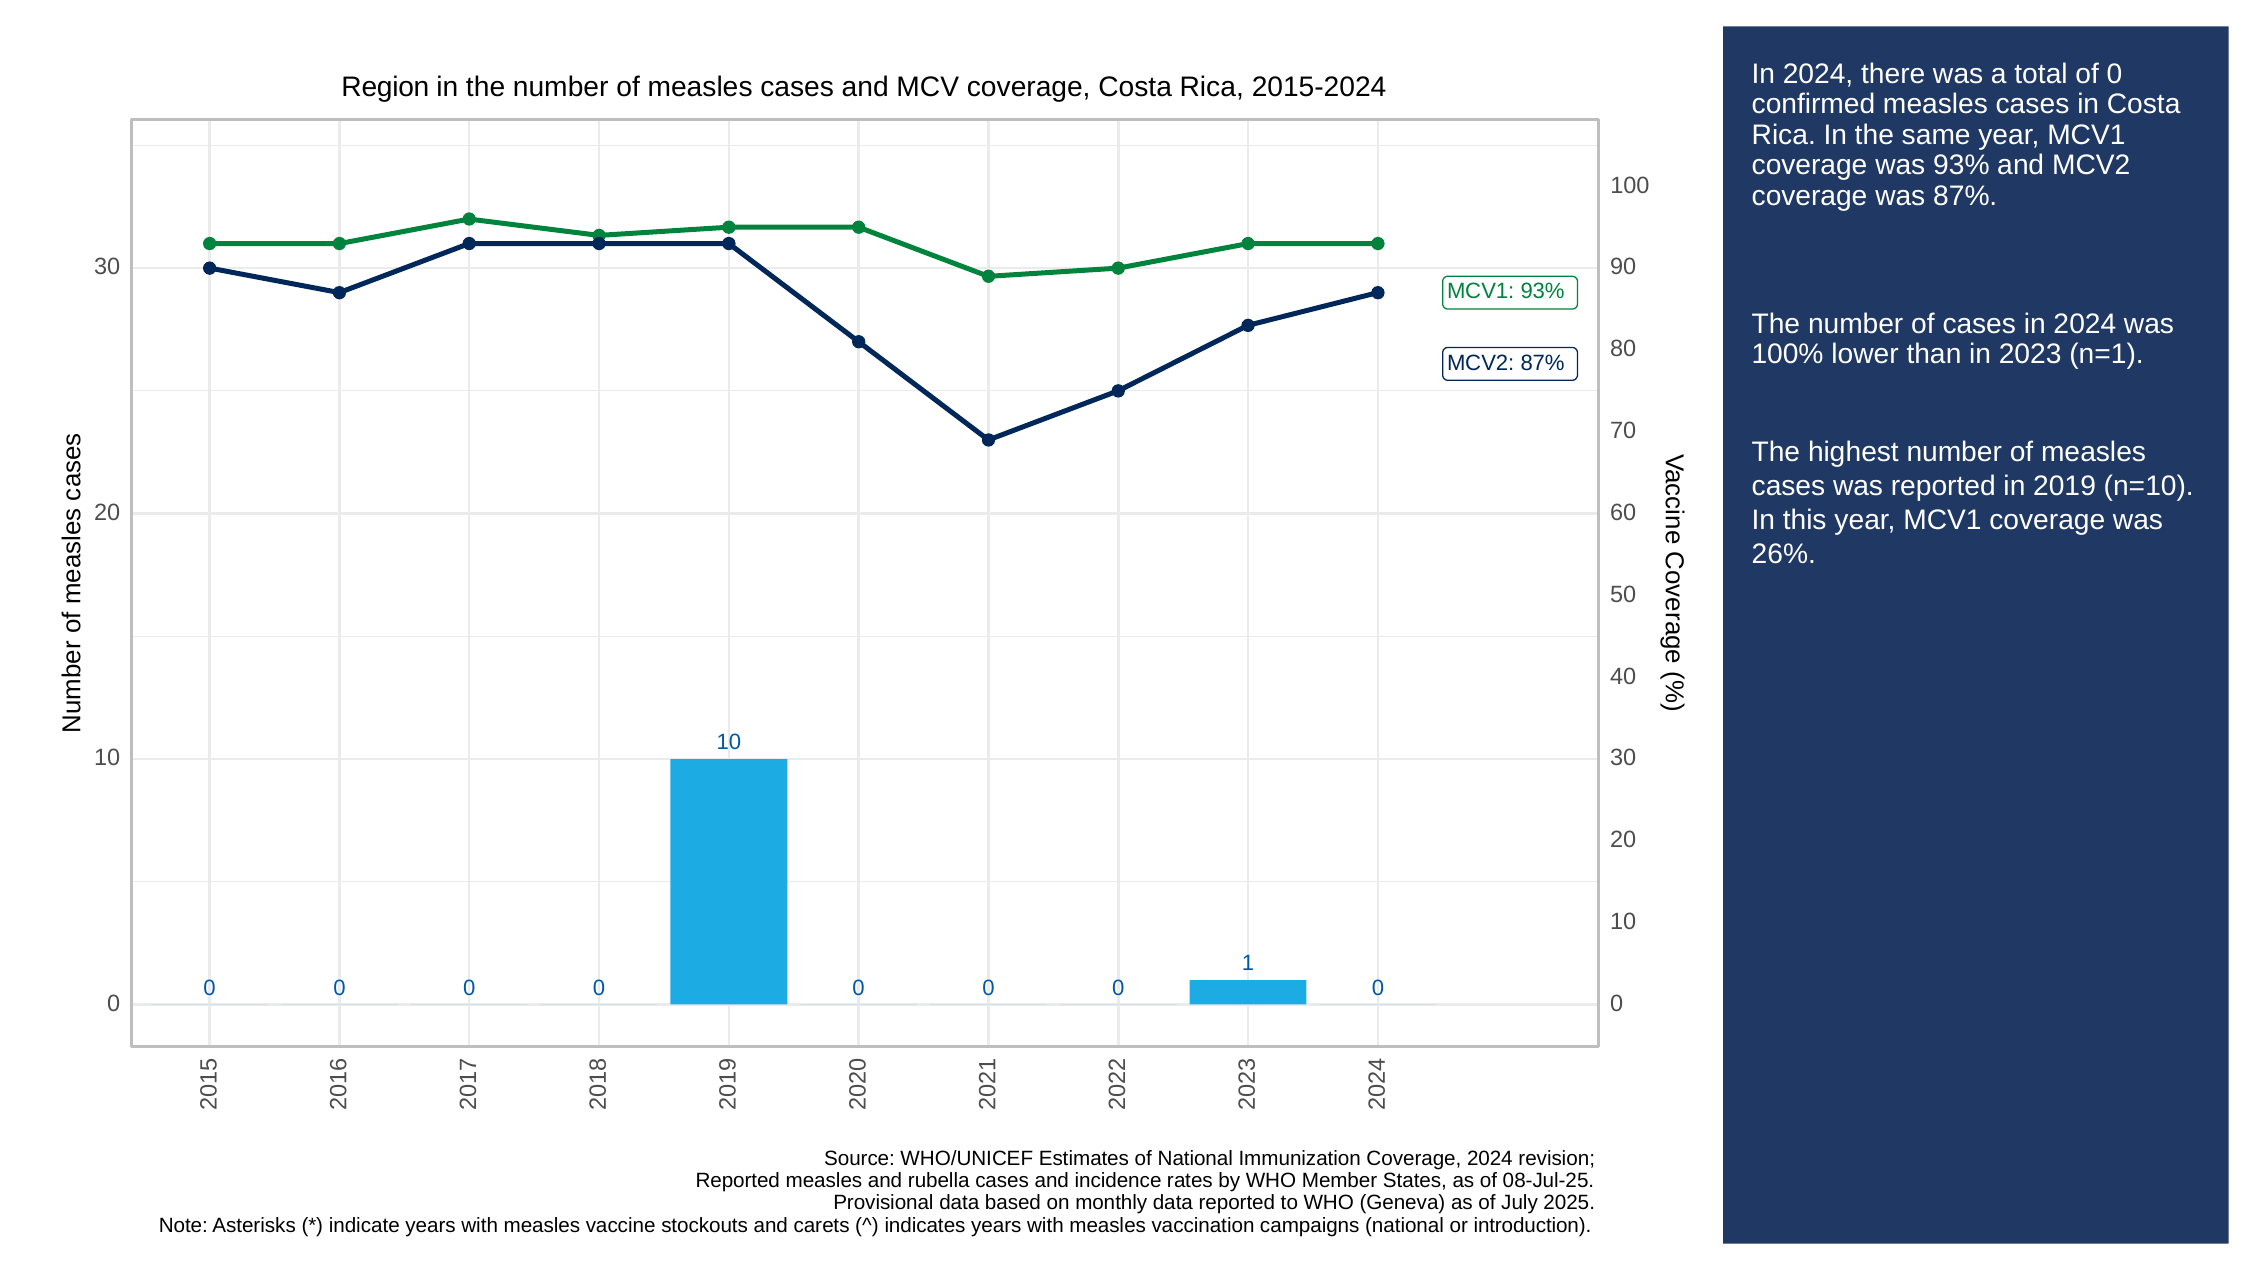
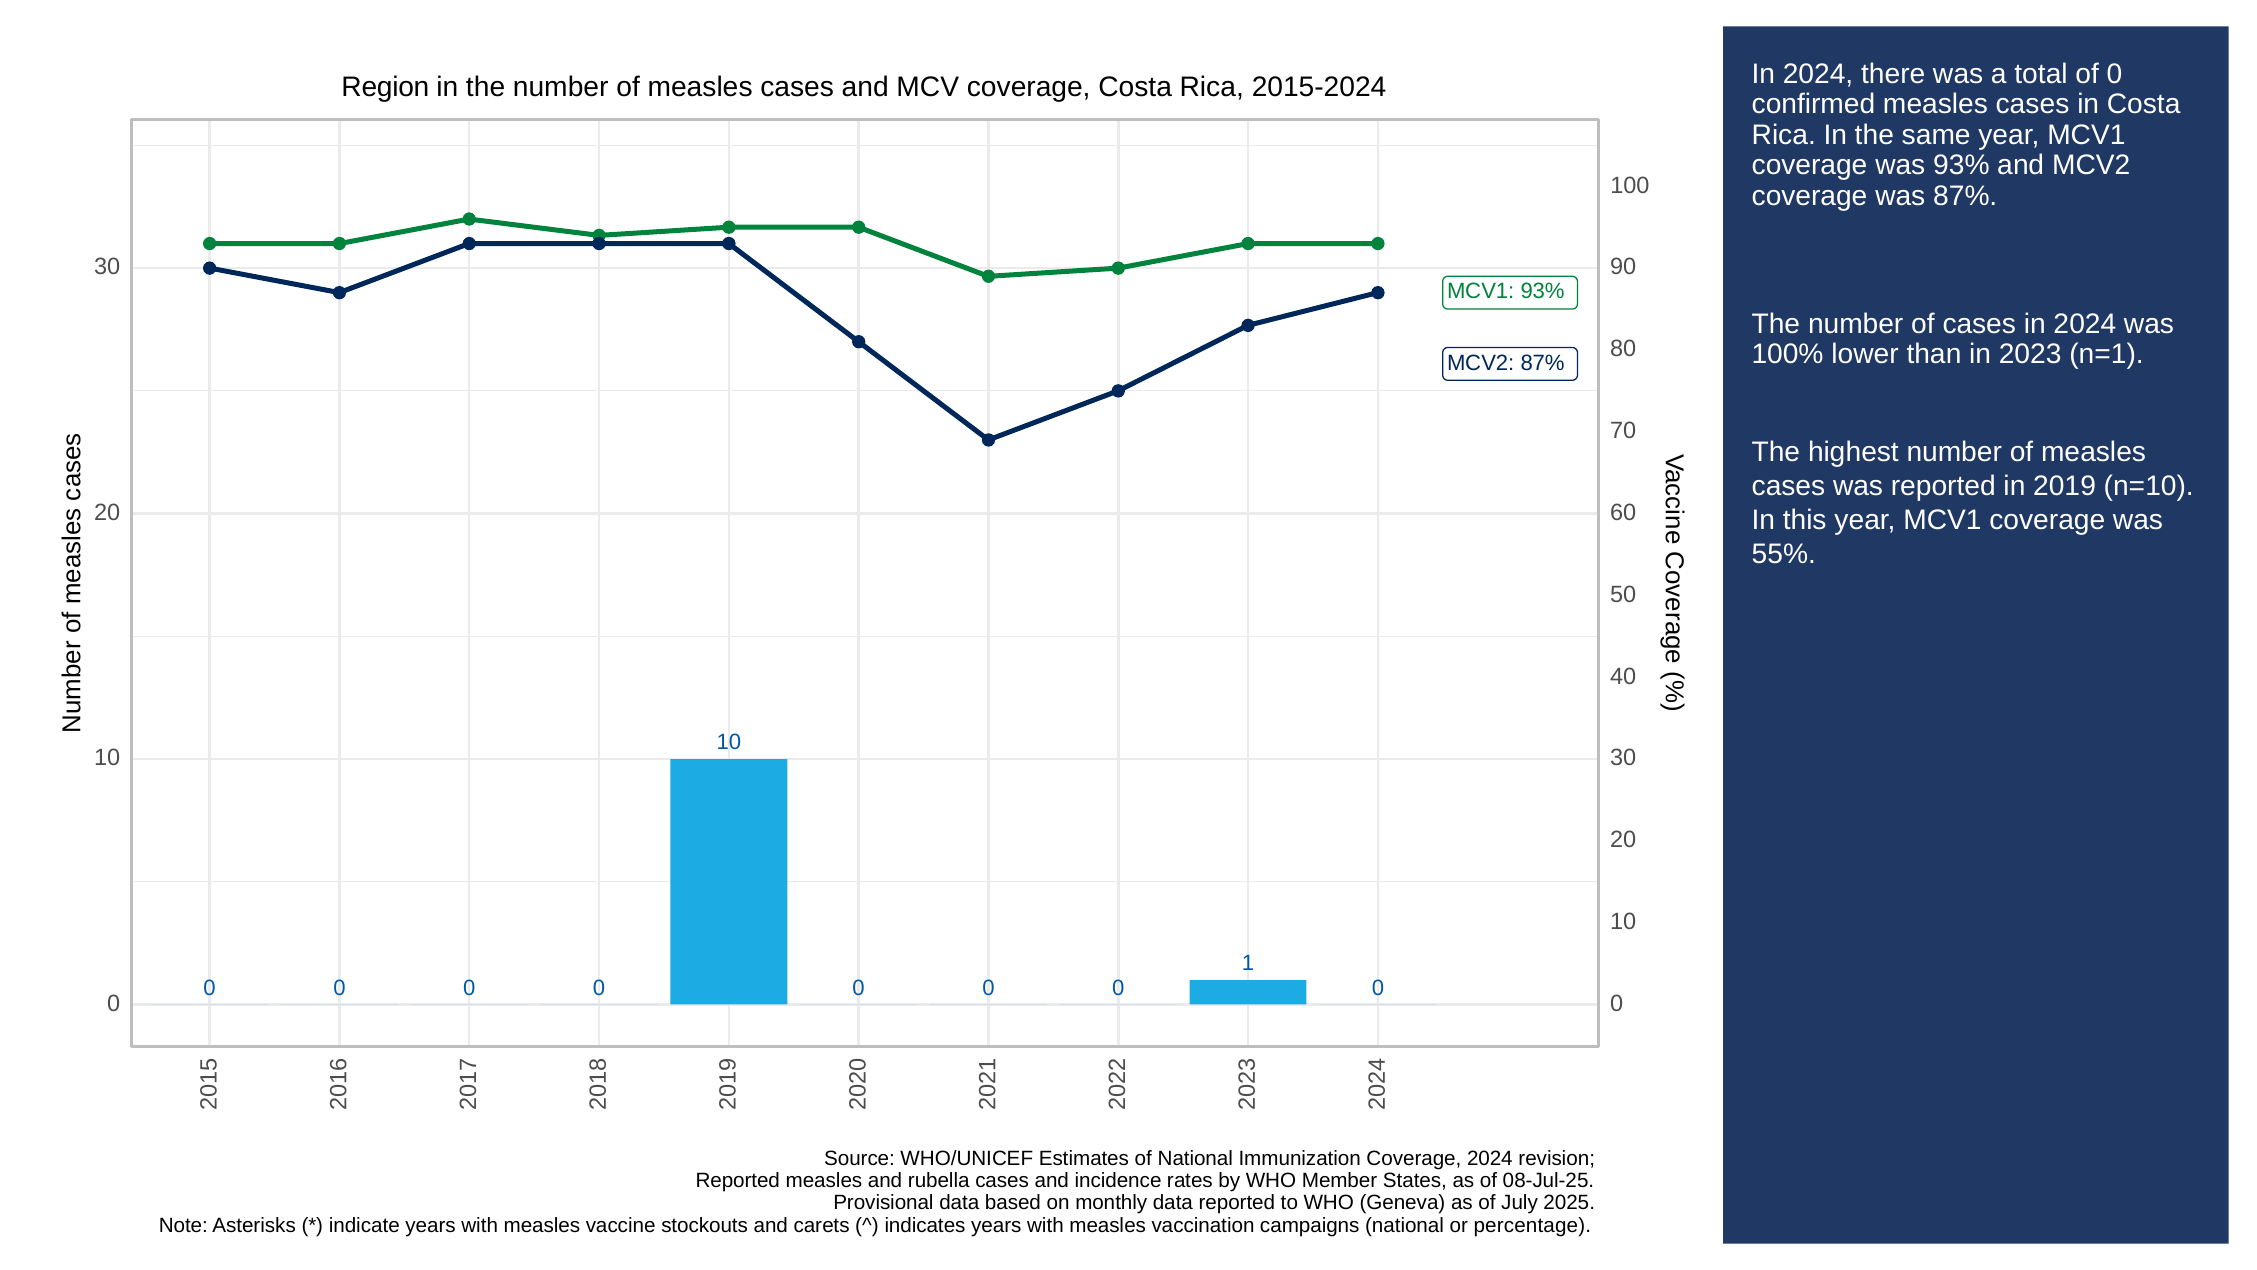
26%: 26% -> 55% (1784, 554)
introduction: introduction -> percentage (1532, 1225)
